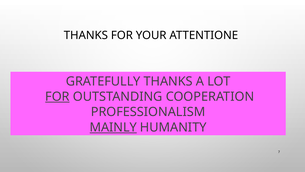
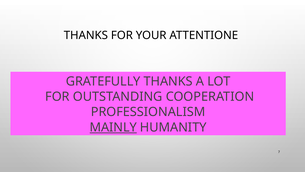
FOR underline: present -> none (57, 97)
